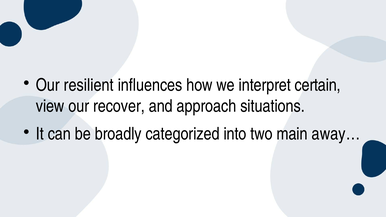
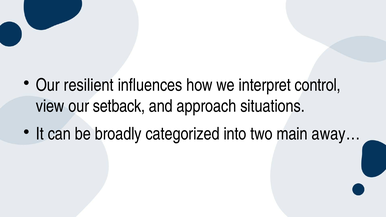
certain: certain -> control (318, 85)
recover: recover -> setback (119, 106)
